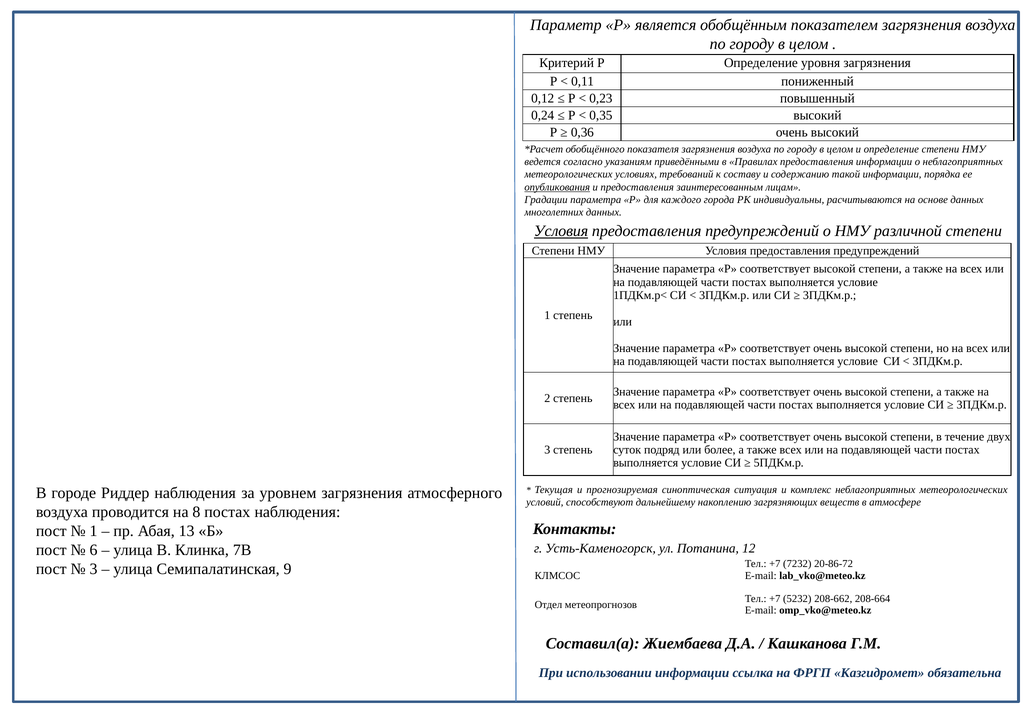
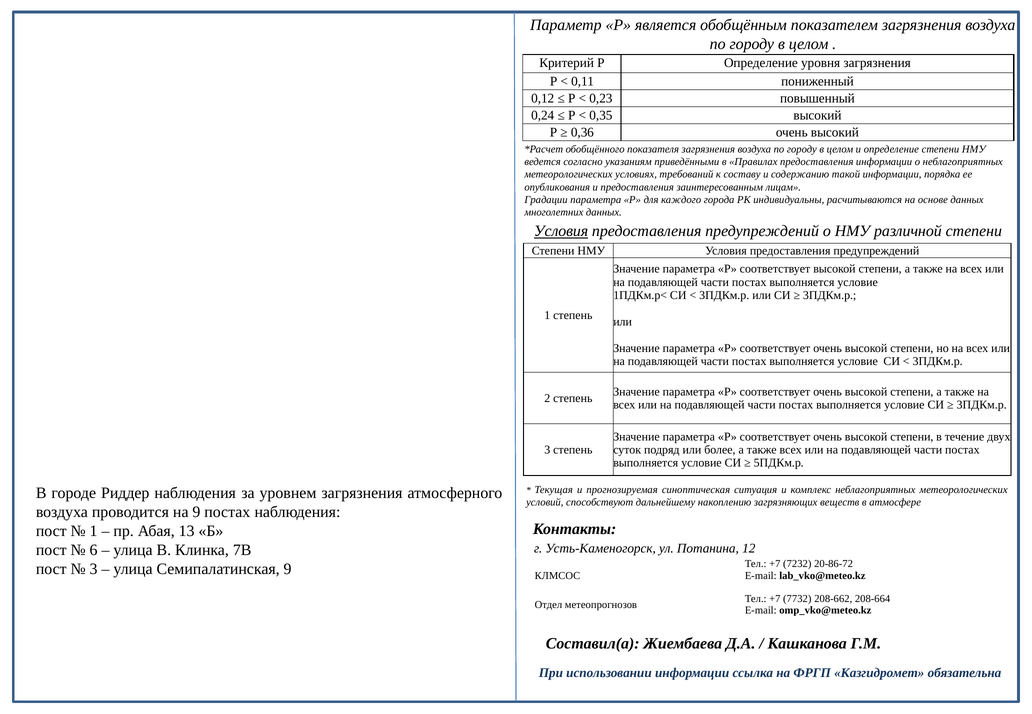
опубликования underline: present -> none (557, 187)
на 8: 8 -> 9 (196, 512)
5232: 5232 -> 7732 (797, 599)
